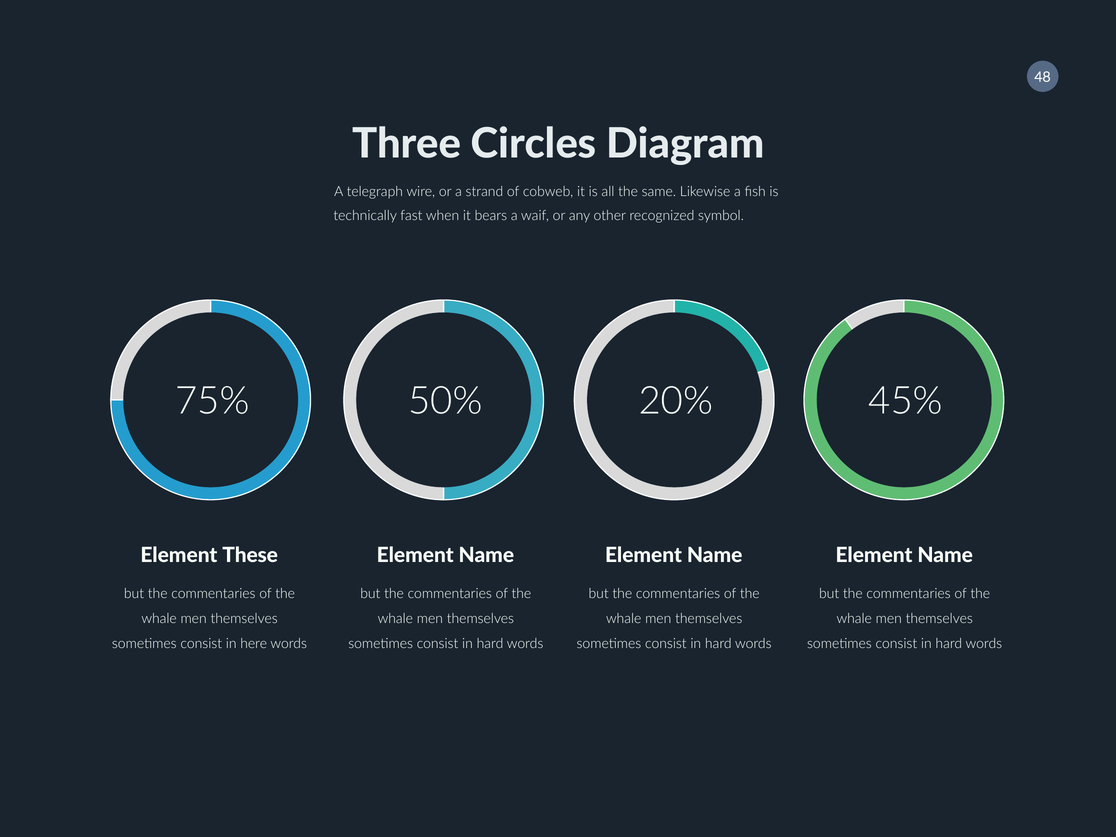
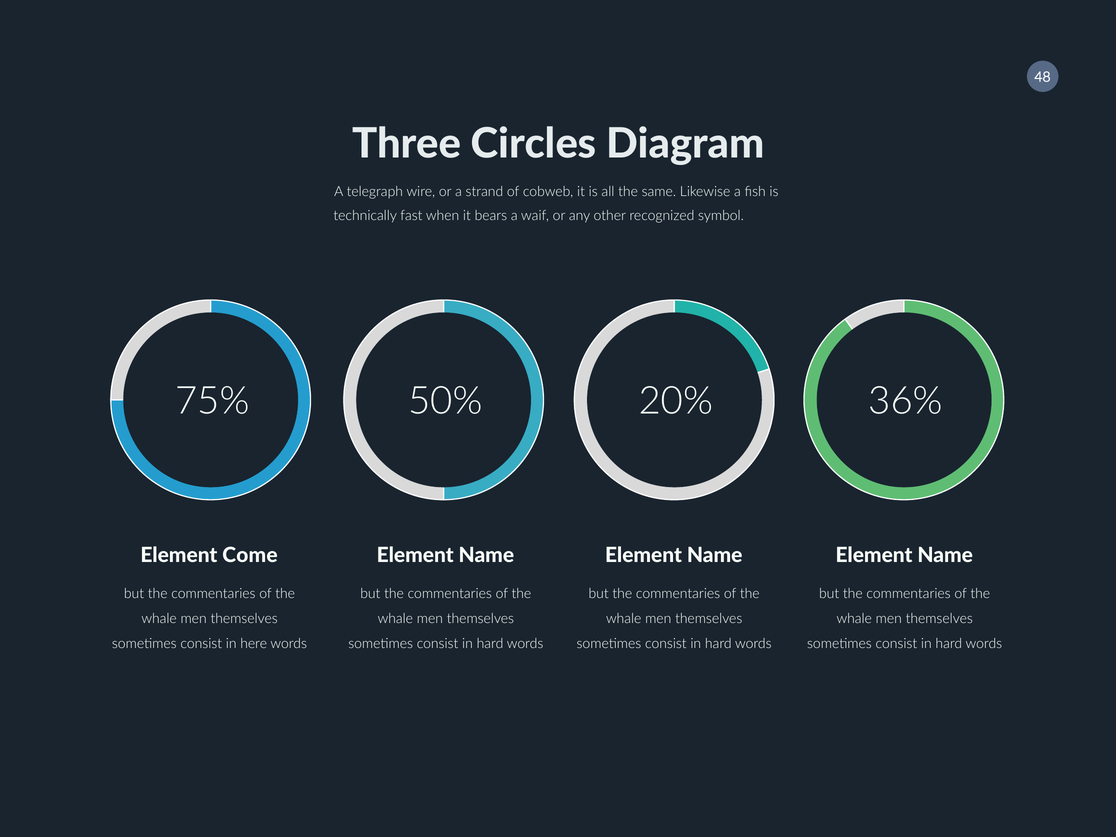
45%: 45% -> 36% (906, 401)
These: These -> Come (250, 555)
